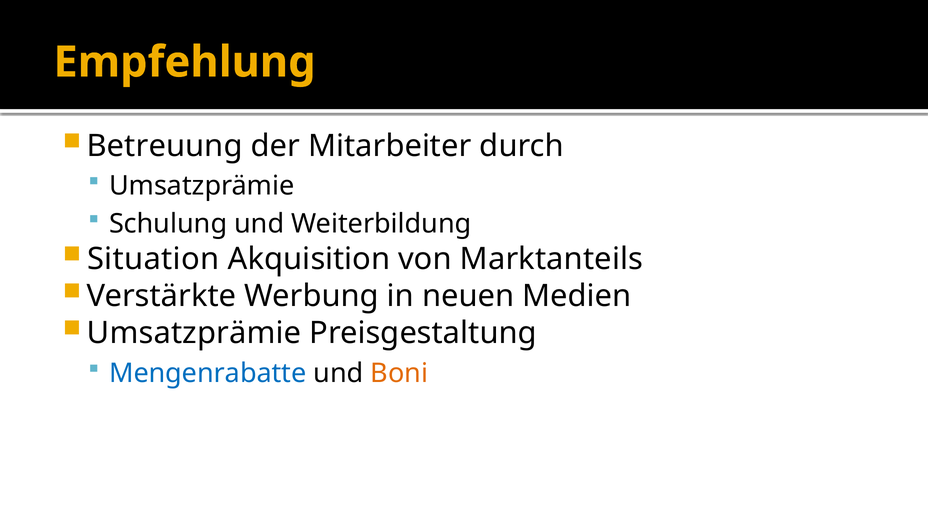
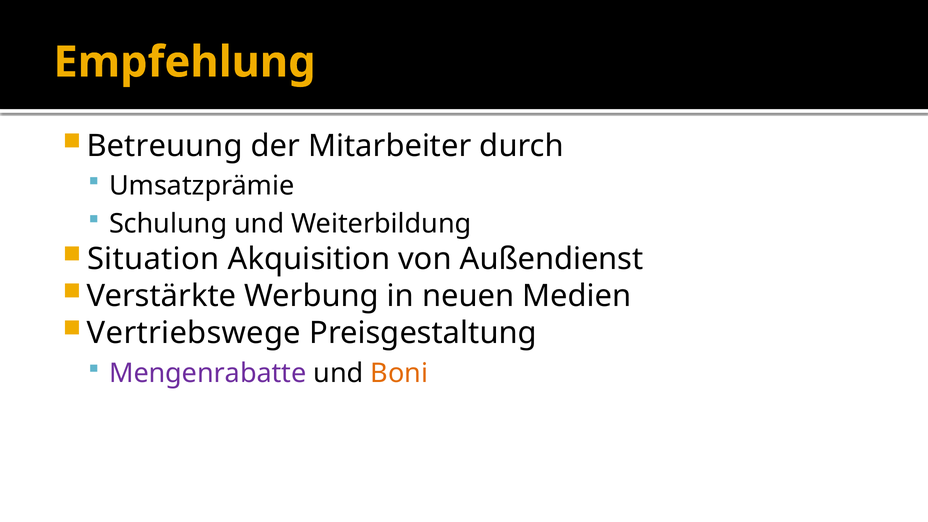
Marktanteils: Marktanteils -> Außendienst (552, 259)
Umsatzprämie: Umsatzprämie -> Vertriebswege (194, 333)
Mengenrabatte colour: blue -> purple (208, 373)
